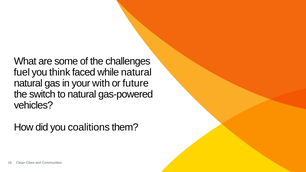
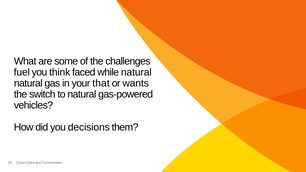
with: with -> that (101, 83)
future: future -> wants (136, 83)
coalitions: coalitions -> decisions (89, 127)
